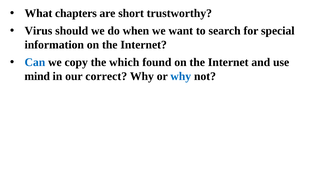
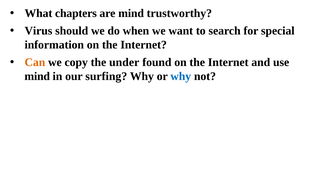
are short: short -> mind (131, 13)
Can colour: blue -> orange (35, 62)
which: which -> under (124, 62)
correct: correct -> surfing (106, 76)
